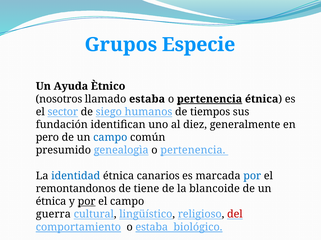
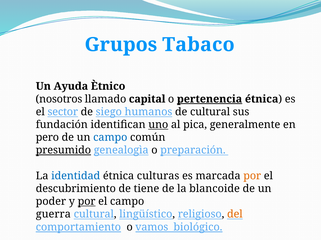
Especie: Especie -> Tabaco (198, 45)
llamado estaba: estaba -> capital (147, 99)
de tiempos: tiempos -> cultural (210, 112)
uno underline: none -> present (158, 125)
diez: diez -> pica (195, 125)
presumido underline: none -> present (63, 151)
genealogìa o pertenencia: pertenencia -> preparación (193, 151)
canarios: canarios -> culturas (158, 176)
por colour: blue -> orange (252, 176)
remontandonos: remontandonos -> descubrimiento (76, 189)
étnica: étnica -> poder (51, 202)
del colour: red -> orange (235, 215)
o estaba: estaba -> vamos (152, 228)
